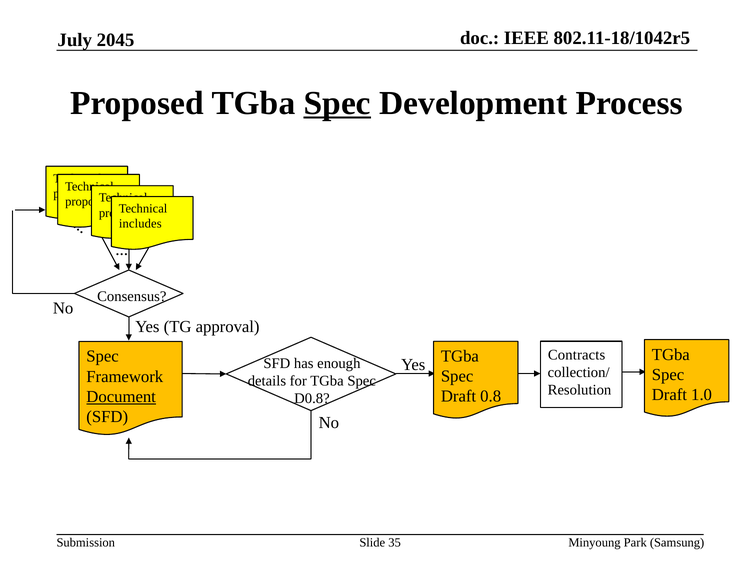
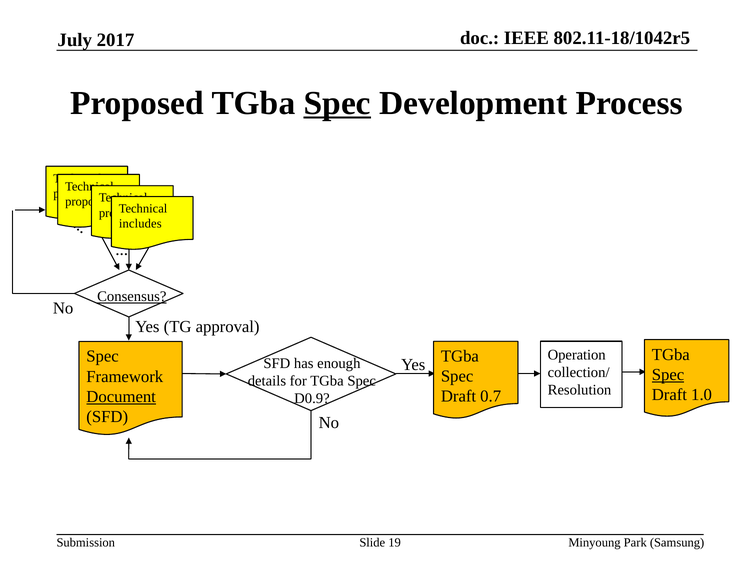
2045: 2045 -> 2017 (115, 40)
Consensus underline: none -> present (132, 296)
Contracts: Contracts -> Operation (577, 354)
Spec underline: none -> present (668, 374)
0.8: 0.8 -> 0.7 (491, 396)
D0.8: D0.8 -> D0.9 (312, 398)
35: 35 -> 19 (395, 542)
